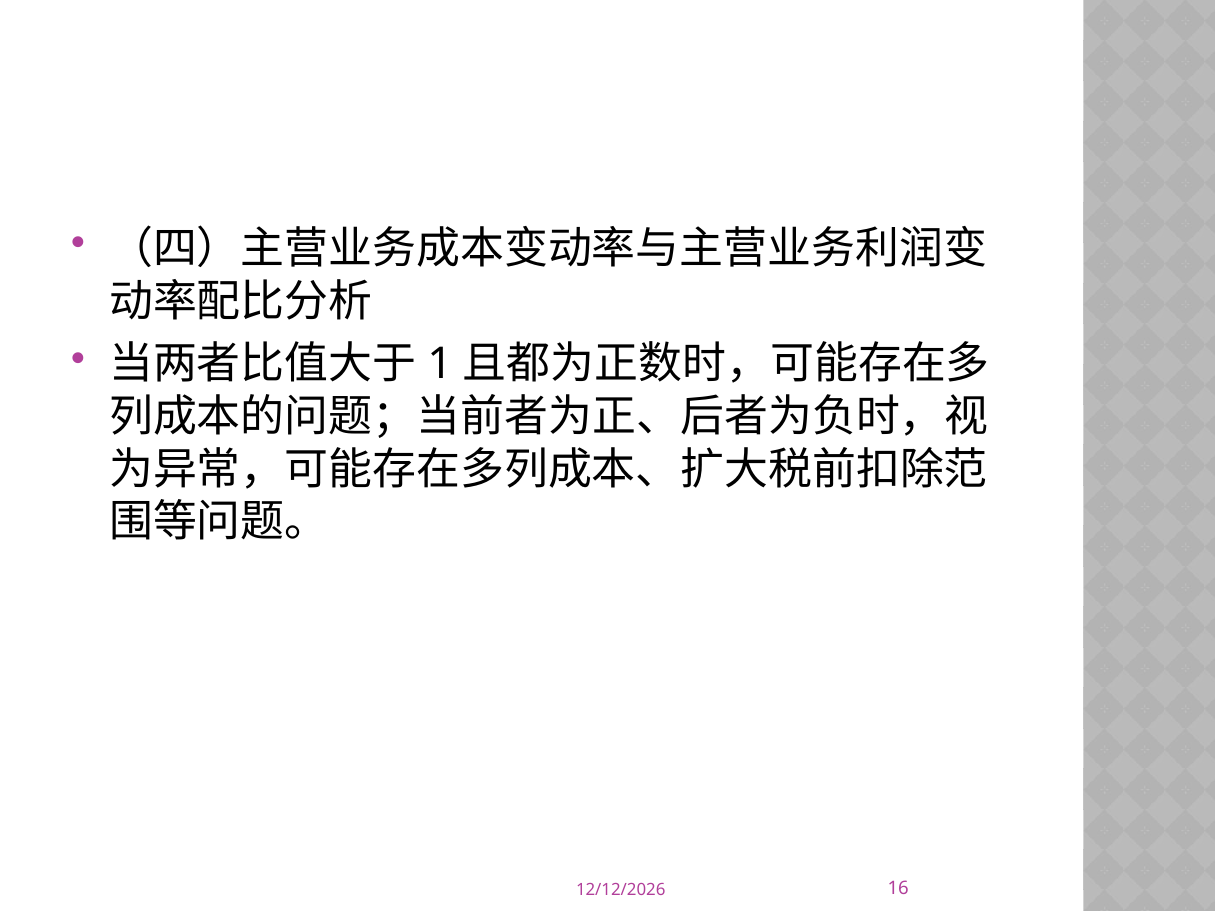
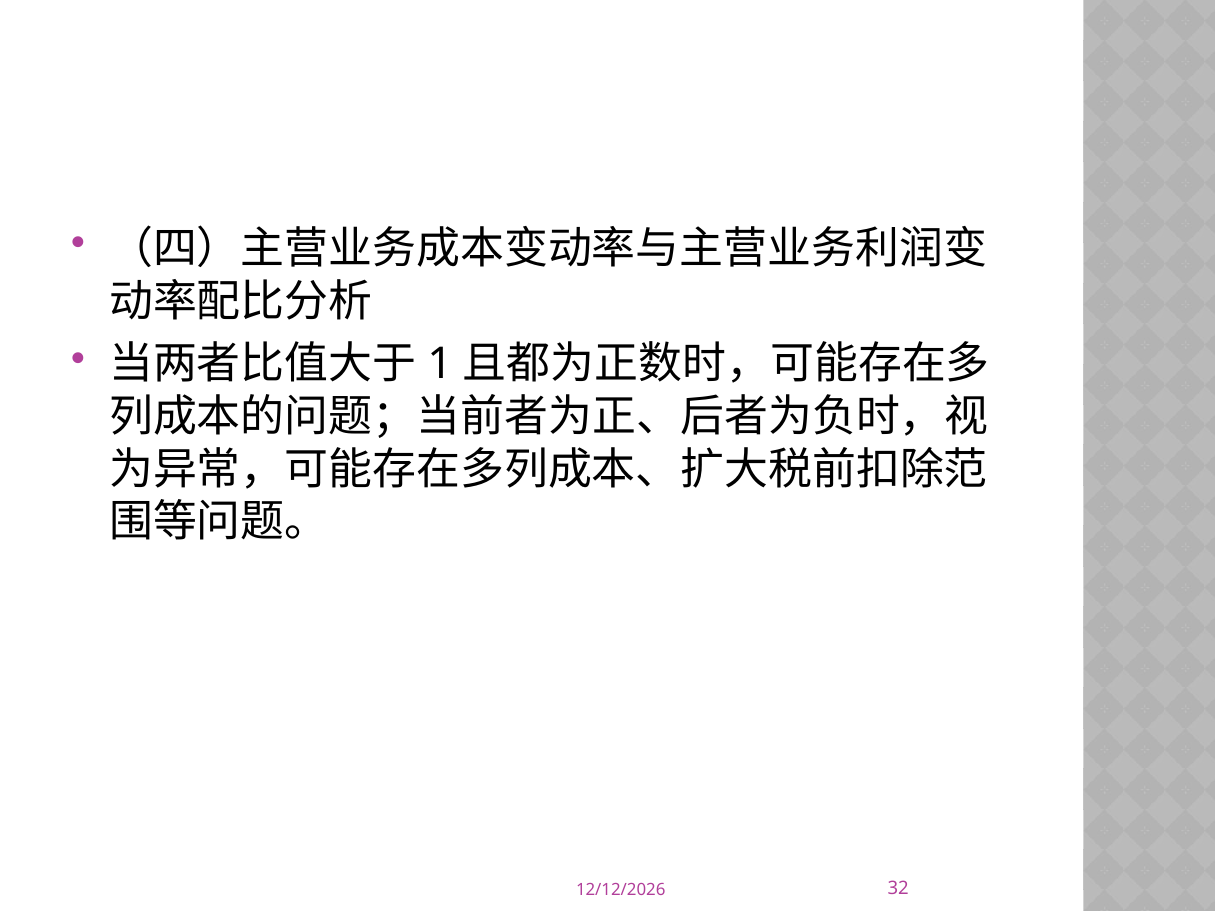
16: 16 -> 32 (898, 889)
